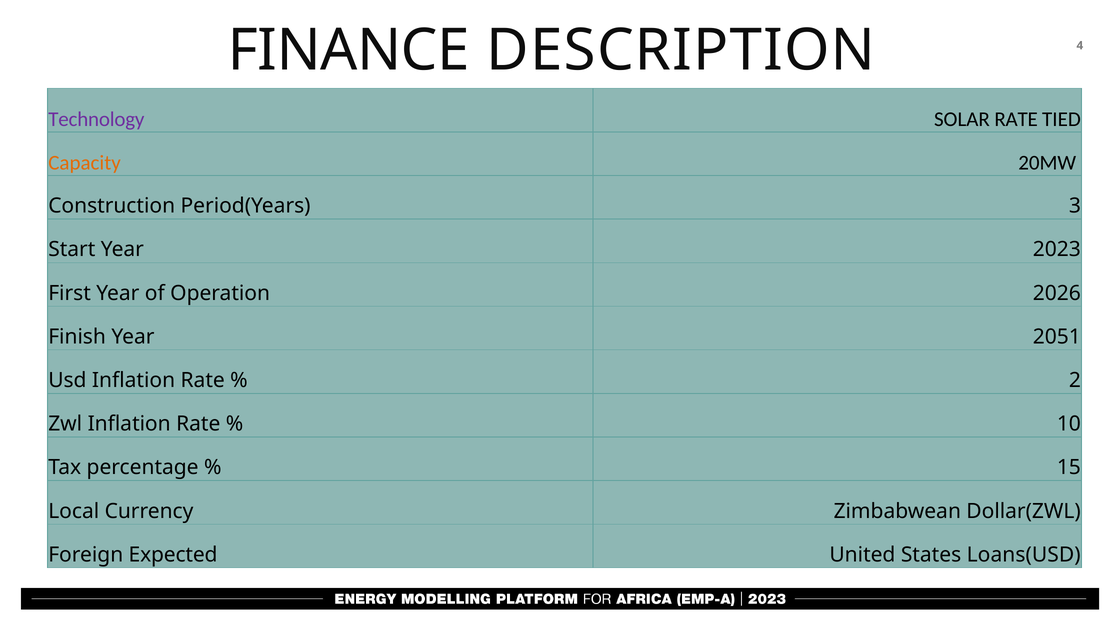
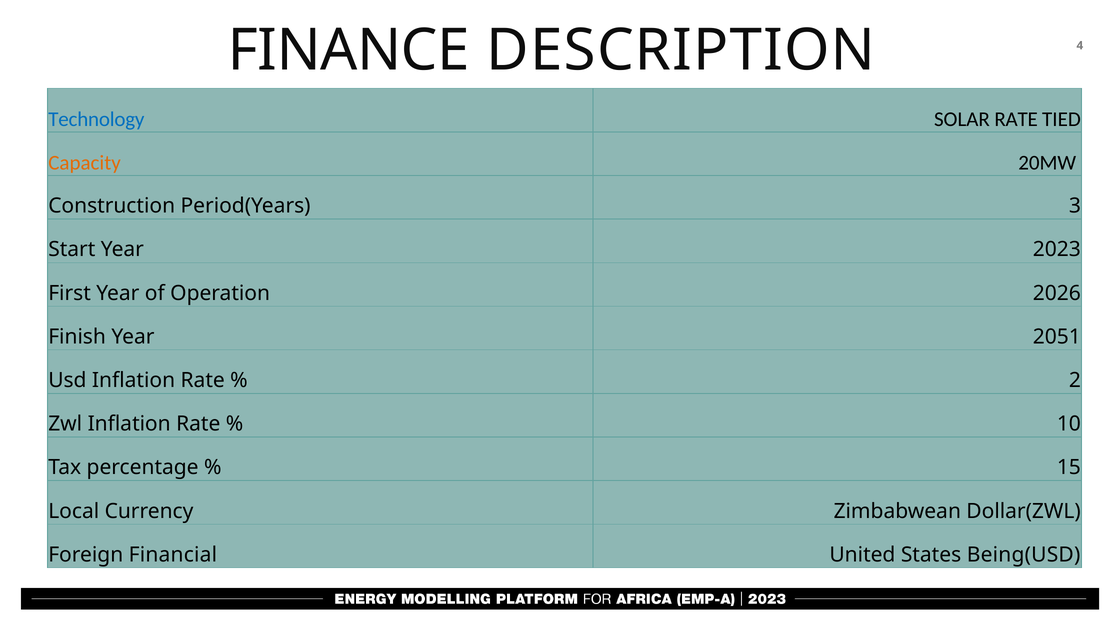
Technology colour: purple -> blue (96, 119)
Expected: Expected -> Financial (173, 555)
Loans(USD: Loans(USD -> Being(USD (1024, 555)
